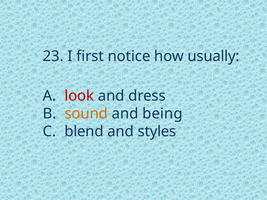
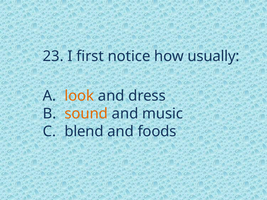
look colour: red -> orange (79, 96)
being: being -> music (163, 114)
styles: styles -> foods (157, 132)
